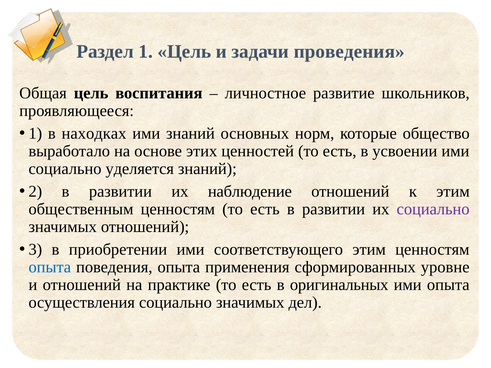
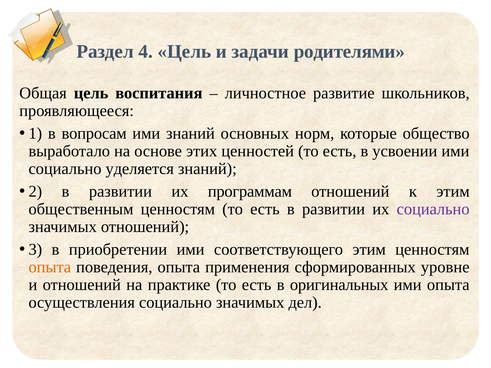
1: 1 -> 4 (146, 52)
проведения: проведения -> родителями (349, 52)
находках: находках -> вопросам (94, 133)
наблюдение: наблюдение -> программам (250, 192)
опыта colour: blue -> orange (50, 267)
